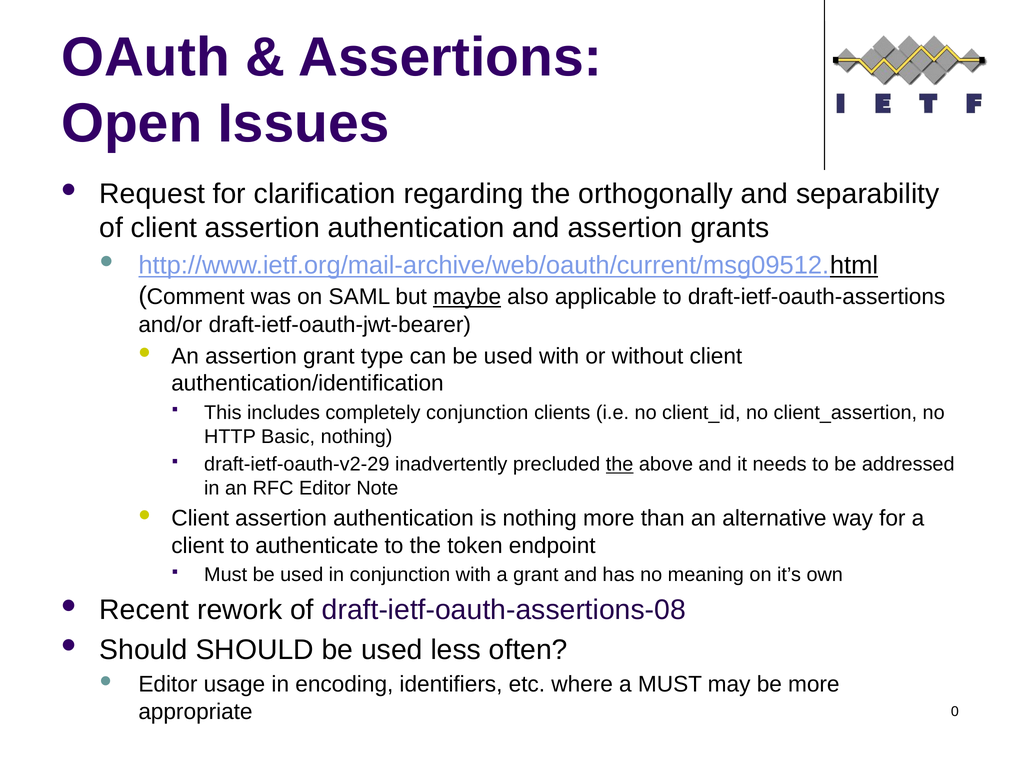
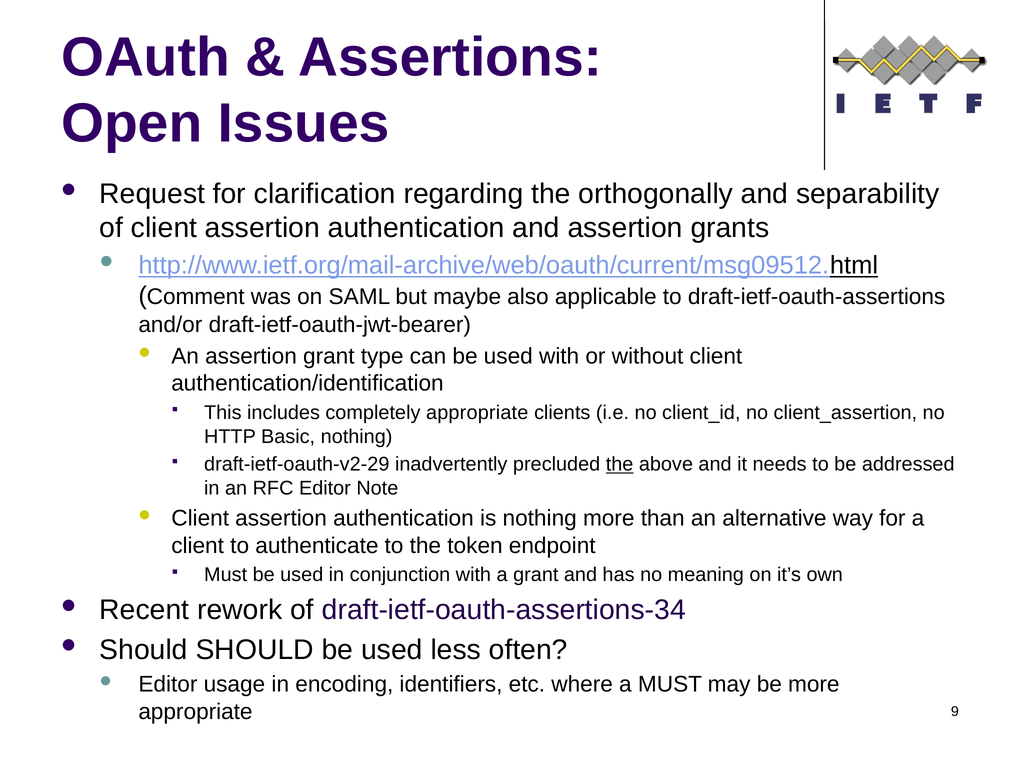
maybe underline: present -> none (467, 297)
completely conjunction: conjunction -> appropriate (477, 413)
draft-ietf-oauth-assertions-08: draft-ietf-oauth-assertions-08 -> draft-ietf-oauth-assertions-34 (504, 610)
0: 0 -> 9 (955, 712)
